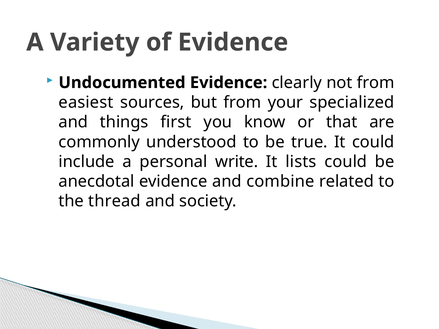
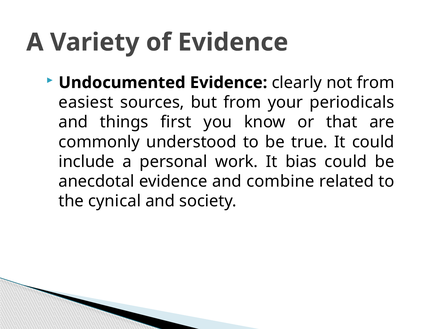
specialized: specialized -> periodicals (352, 102)
write: write -> work (237, 162)
lists: lists -> bias (301, 162)
thread: thread -> cynical (115, 201)
